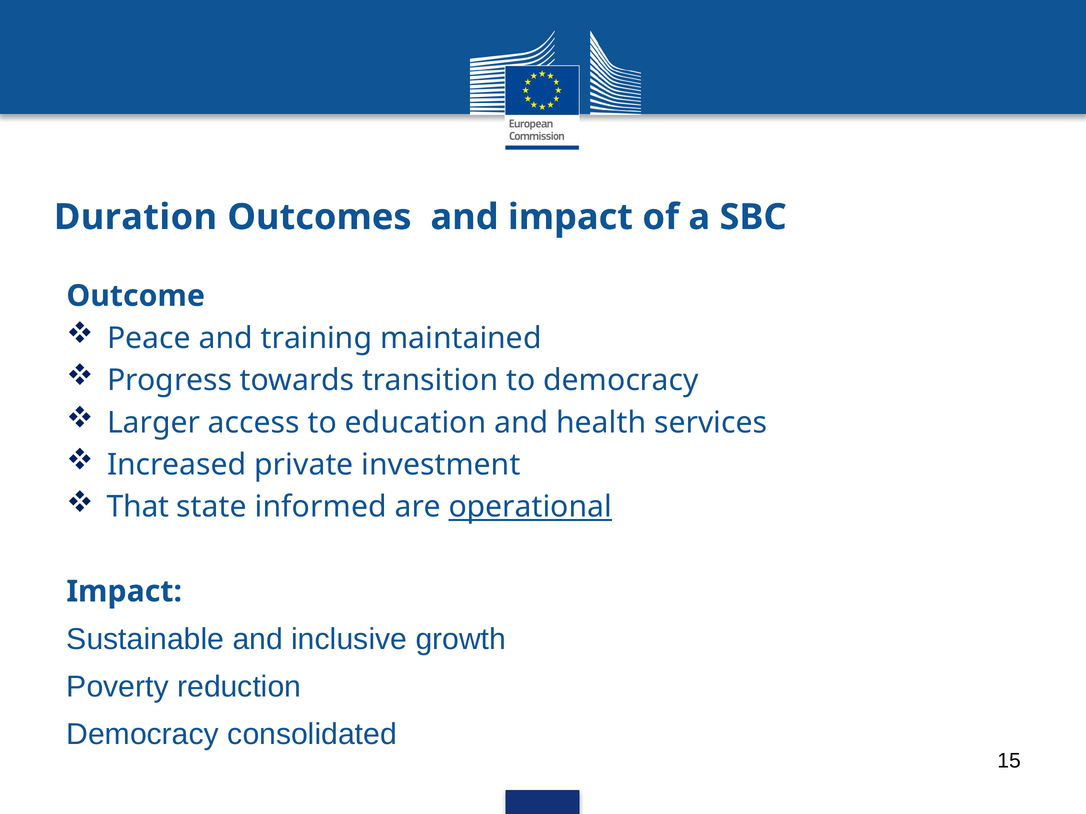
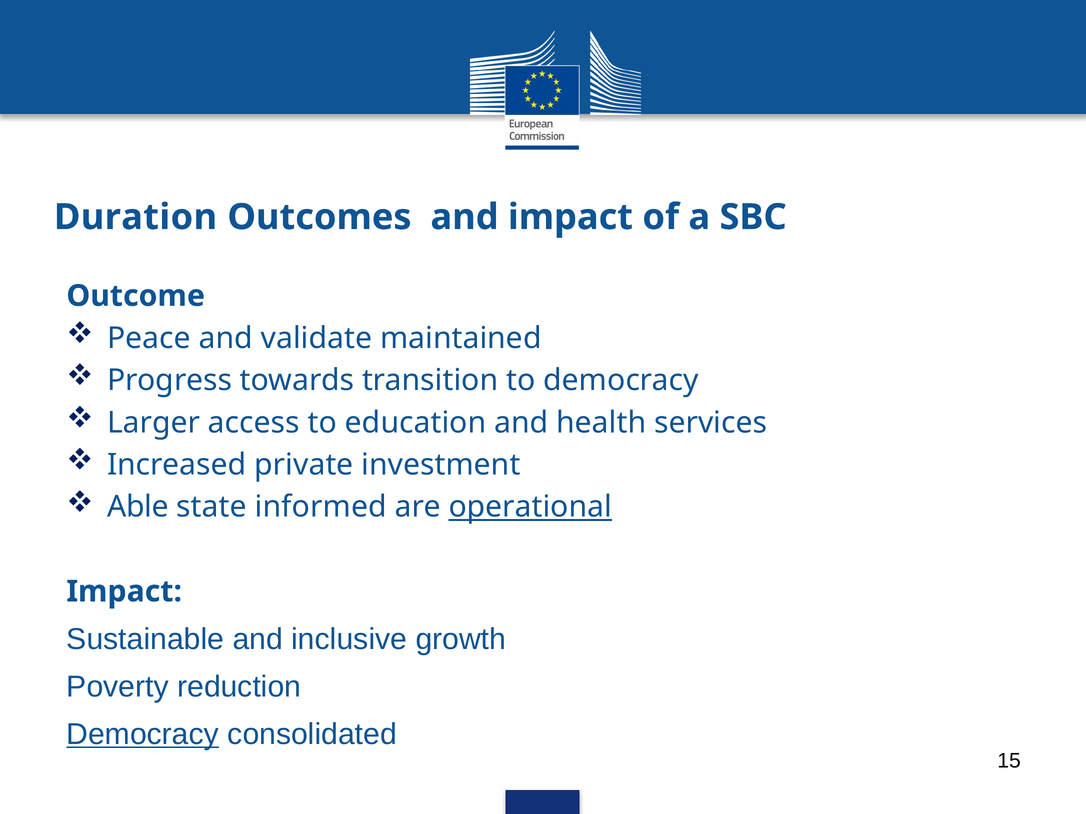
training: training -> validate (316, 338)
That: That -> Able (138, 507)
Democracy underline: none -> present (143, 735)
